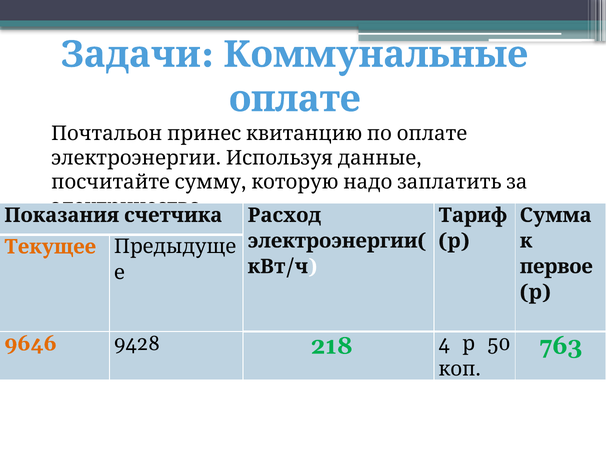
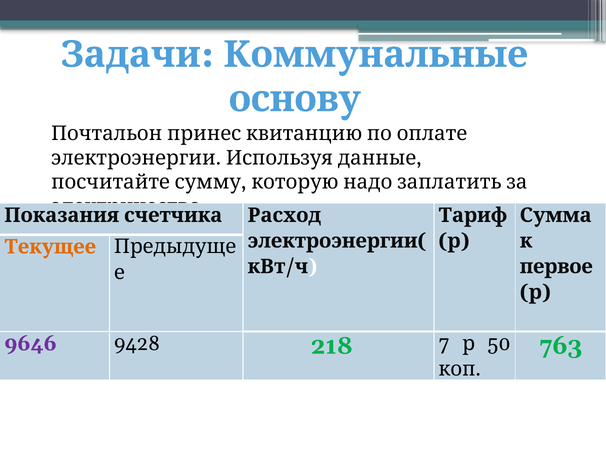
оплате: оплате -> основу (295, 99)
9646 colour: orange -> purple (30, 344)
4: 4 -> 7 (444, 344)
